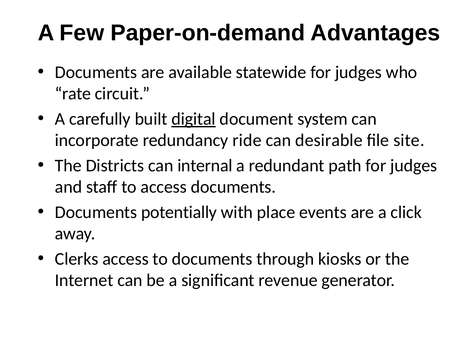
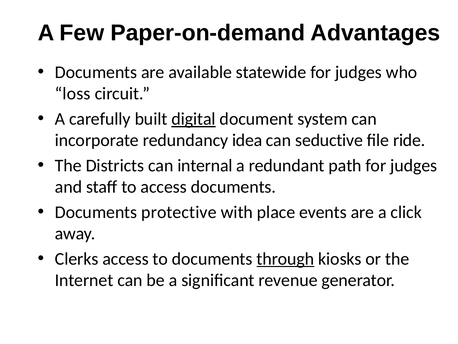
rate: rate -> loss (73, 94)
ride: ride -> idea (247, 140)
desirable: desirable -> seductive (329, 140)
site: site -> ride (409, 140)
potentially: potentially -> protective (179, 212)
through underline: none -> present (285, 259)
